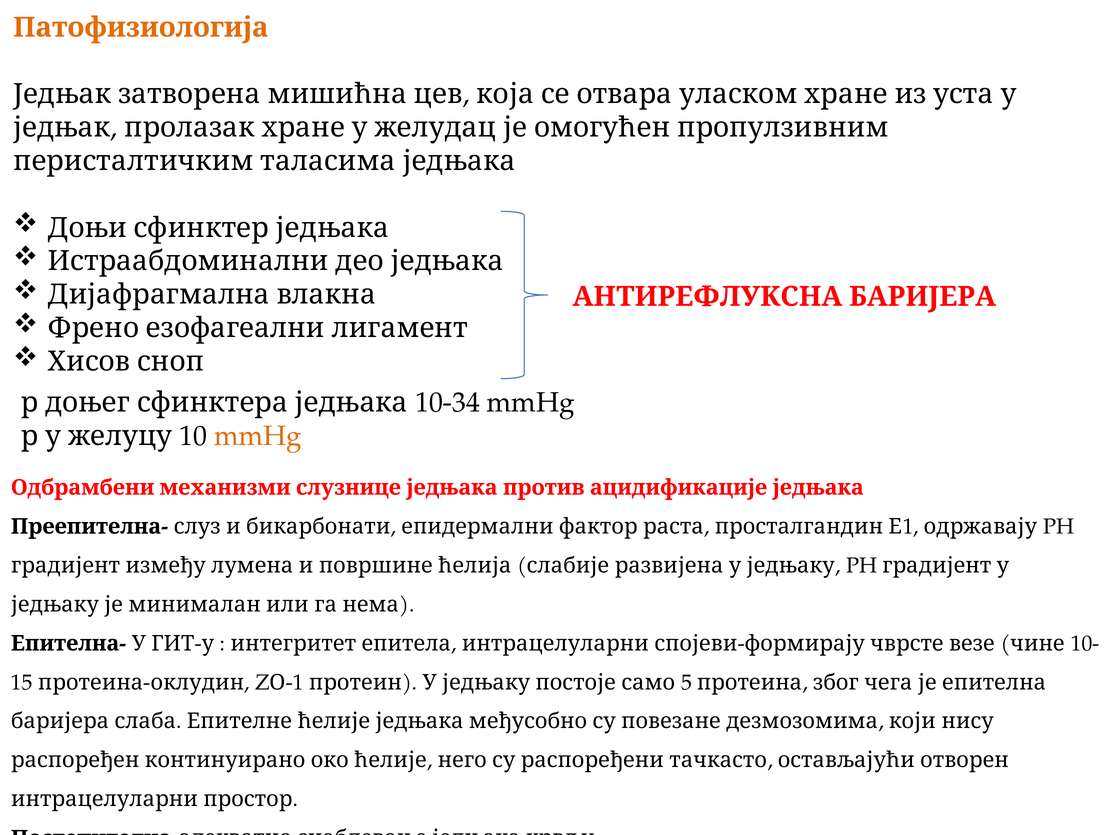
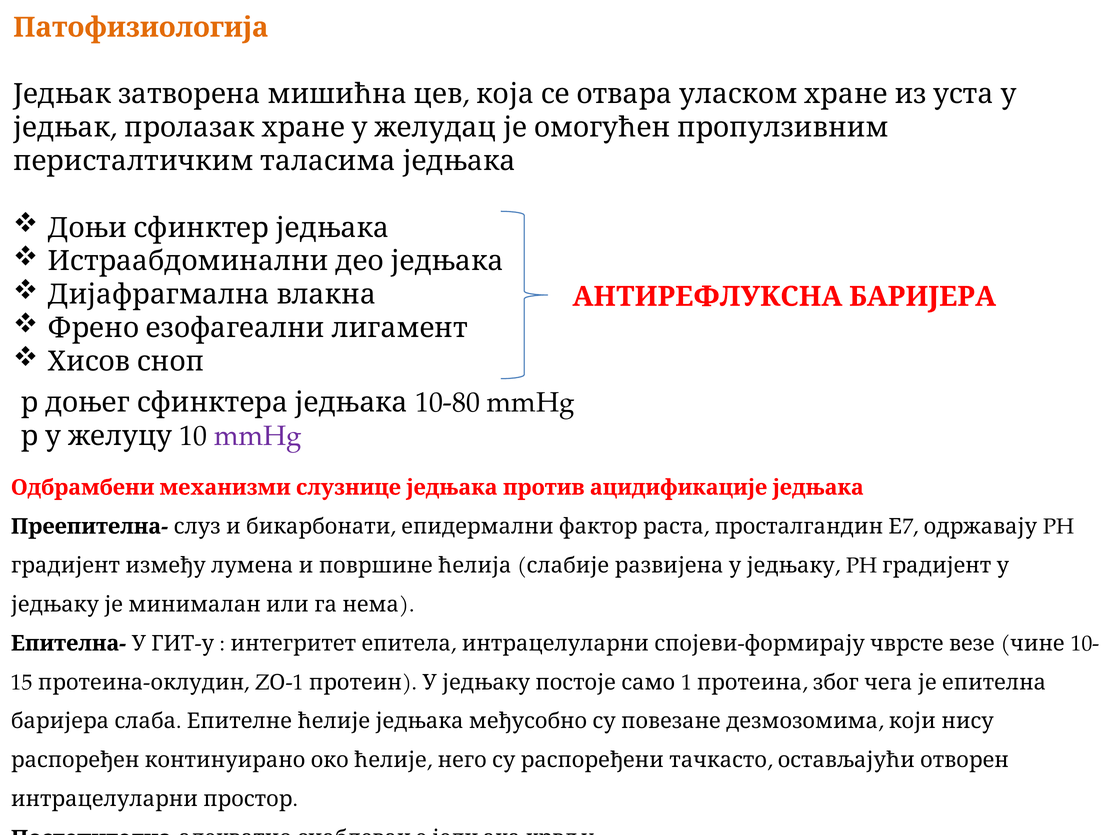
10-34: 10-34 -> 10-80 (448, 403)
mmHg colour: orange -> purple (258, 436)
1: 1 -> 7 (911, 526)
5: 5 -> 1 (686, 682)
